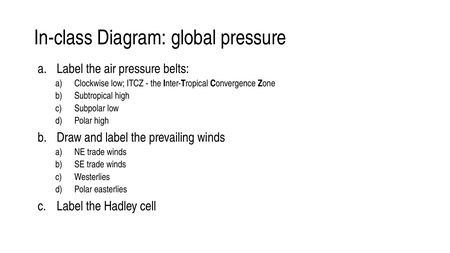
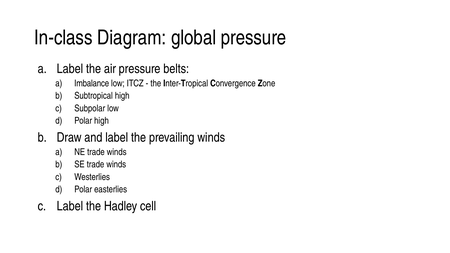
Clockwise: Clockwise -> Imbalance (92, 83)
